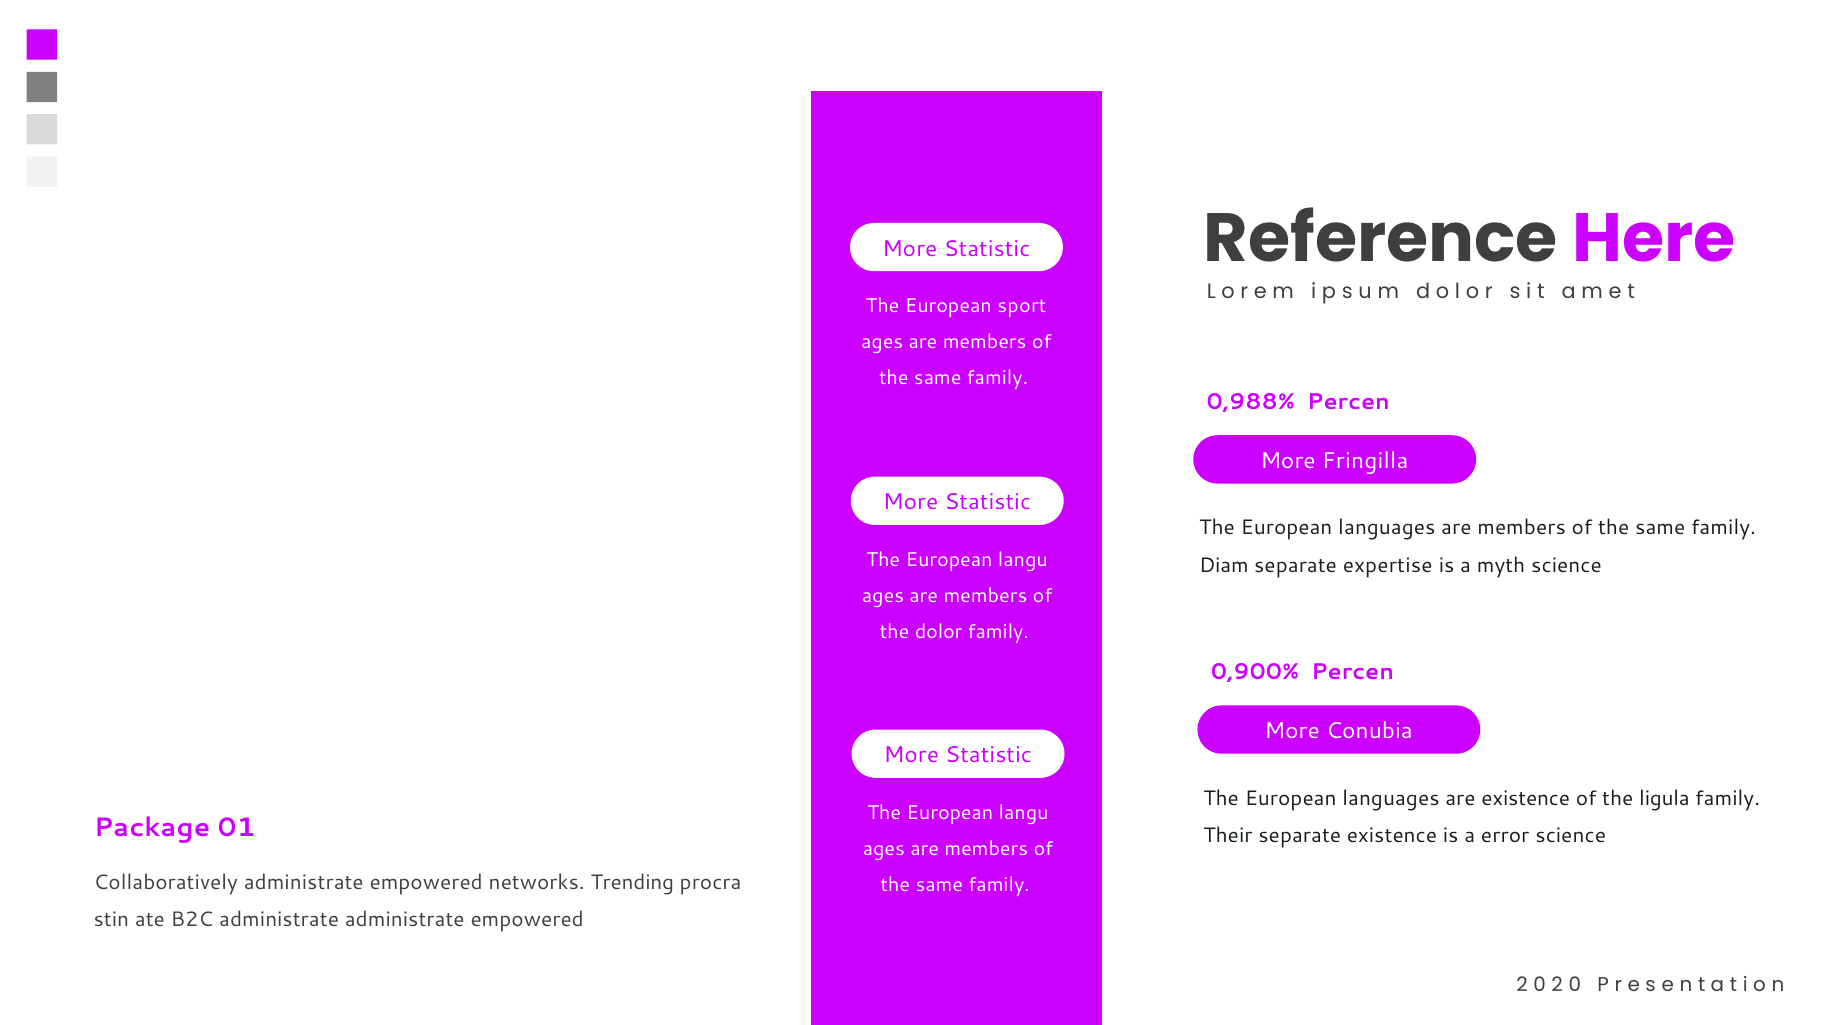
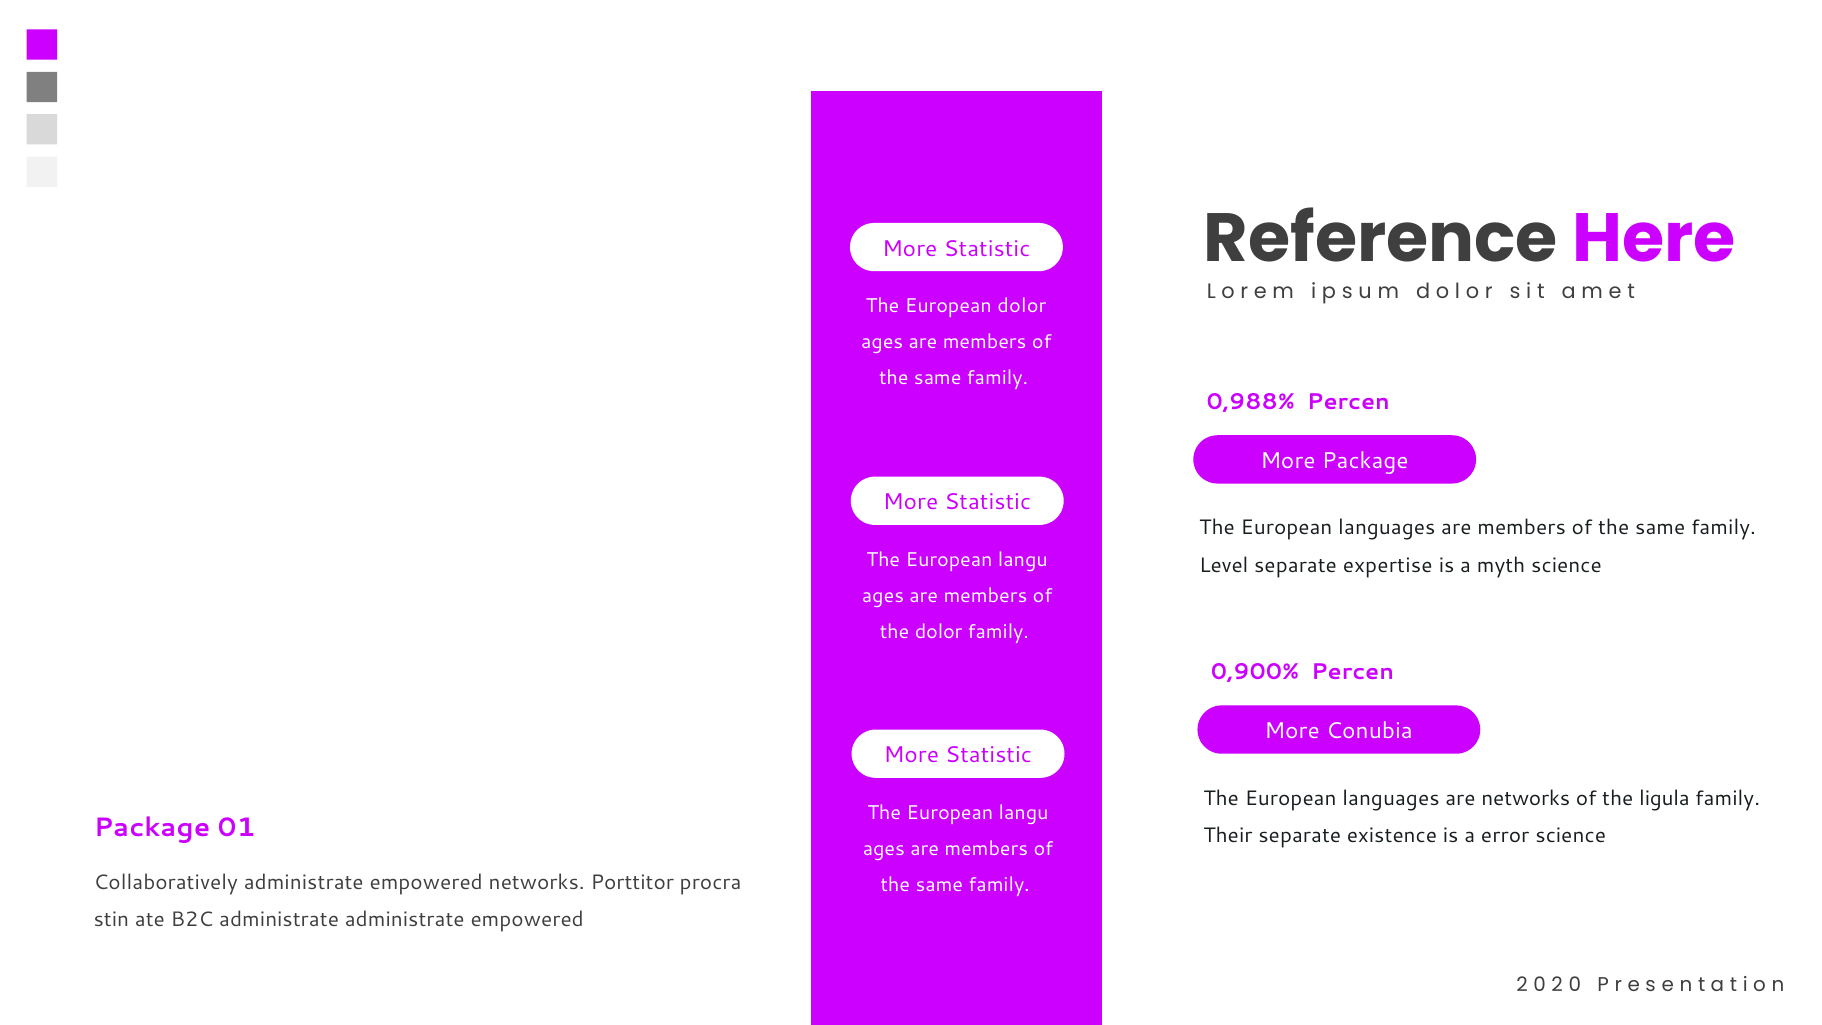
European sport: sport -> dolor (1022, 306)
More Fringilla: Fringilla -> Package (1365, 461)
Diam: Diam -> Level (1224, 566)
are existence: existence -> networks (1526, 798)
Trending: Trending -> Porttitor (632, 882)
